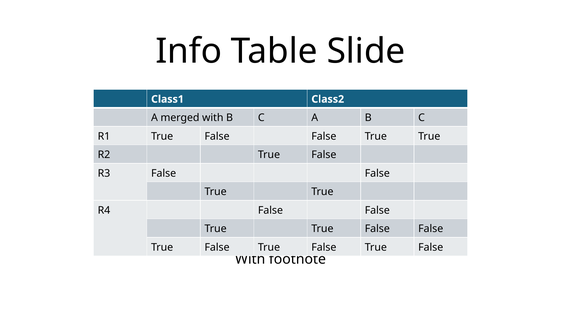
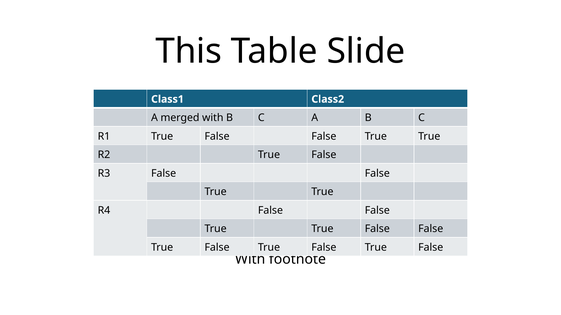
Info: Info -> This (189, 51)
